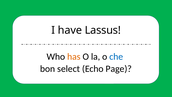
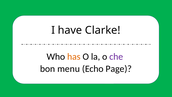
Lassus: Lassus -> Clarke (103, 30)
che colour: blue -> purple (116, 57)
select: select -> menu (69, 69)
